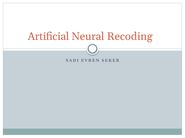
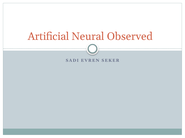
Recoding: Recoding -> Observed (130, 37)
